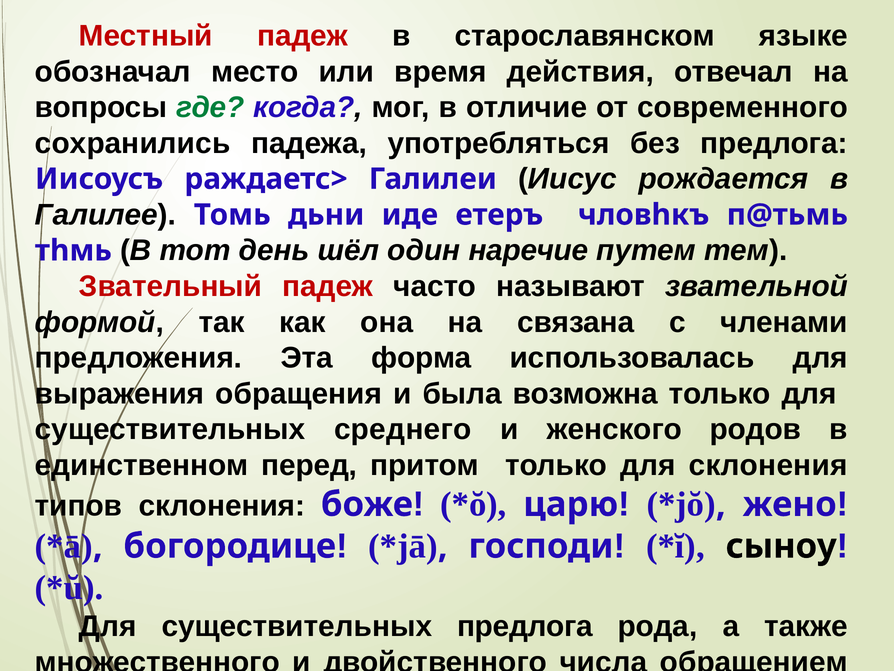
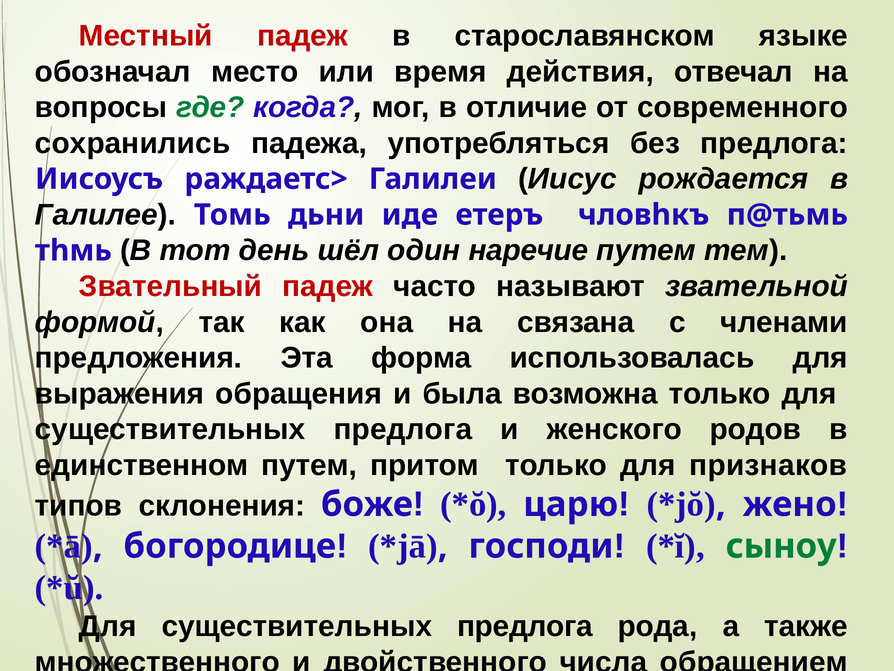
среднего: среднего -> предлога (403, 429)
единственном перед: перед -> путем (309, 465)
для склонения: склонения -> признаков (768, 465)
сыноу colour: black -> green (781, 546)
